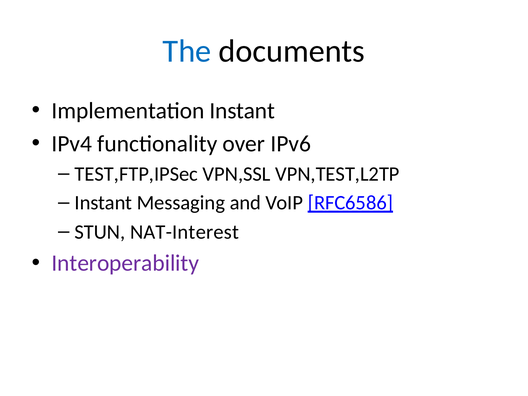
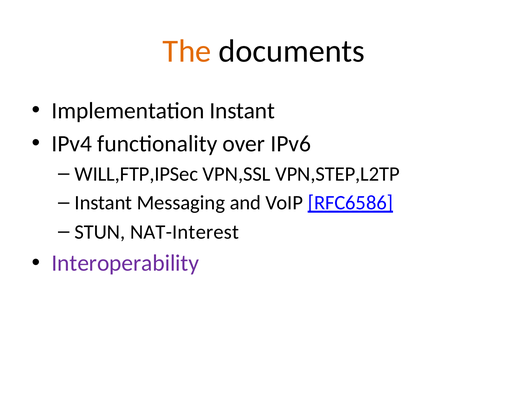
The colour: blue -> orange (187, 51)
TEST,FTP,IPSec: TEST,FTP,IPSec -> WILL,FTP,IPSec (136, 174)
VPN,TEST,L2TP: VPN,TEST,L2TP -> VPN,STEP,L2TP (337, 174)
